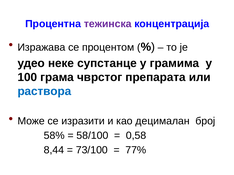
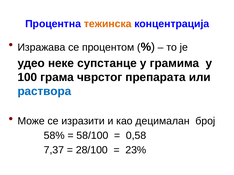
тежинска colour: purple -> orange (108, 24)
8,44: 8,44 -> 7,37 (54, 150)
73/100: 73/100 -> 28/100 (92, 150)
77%: 77% -> 23% (136, 150)
